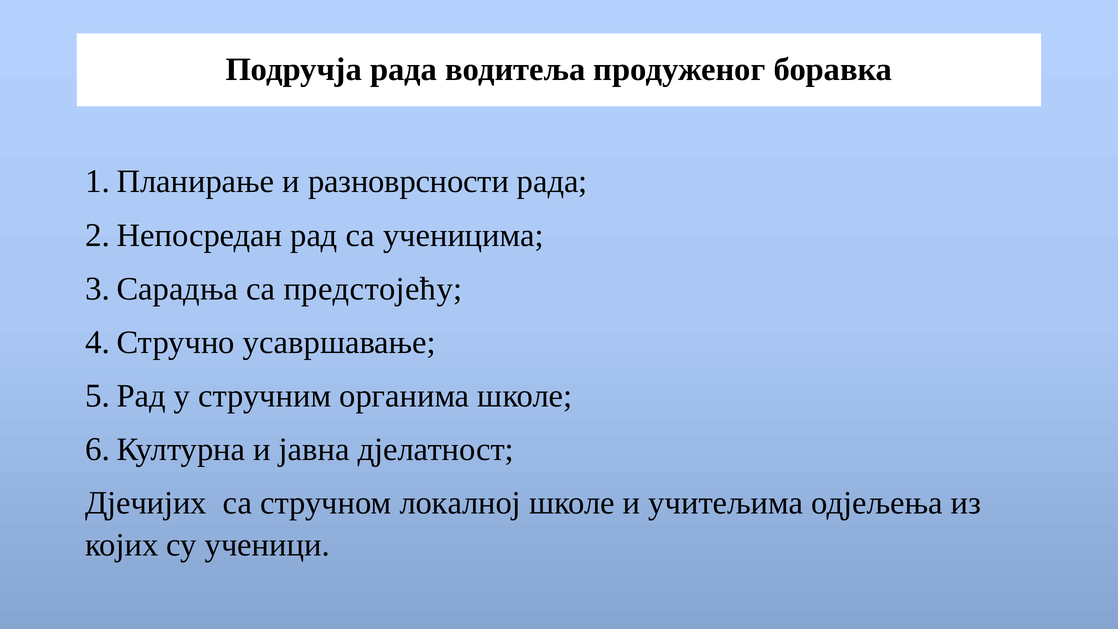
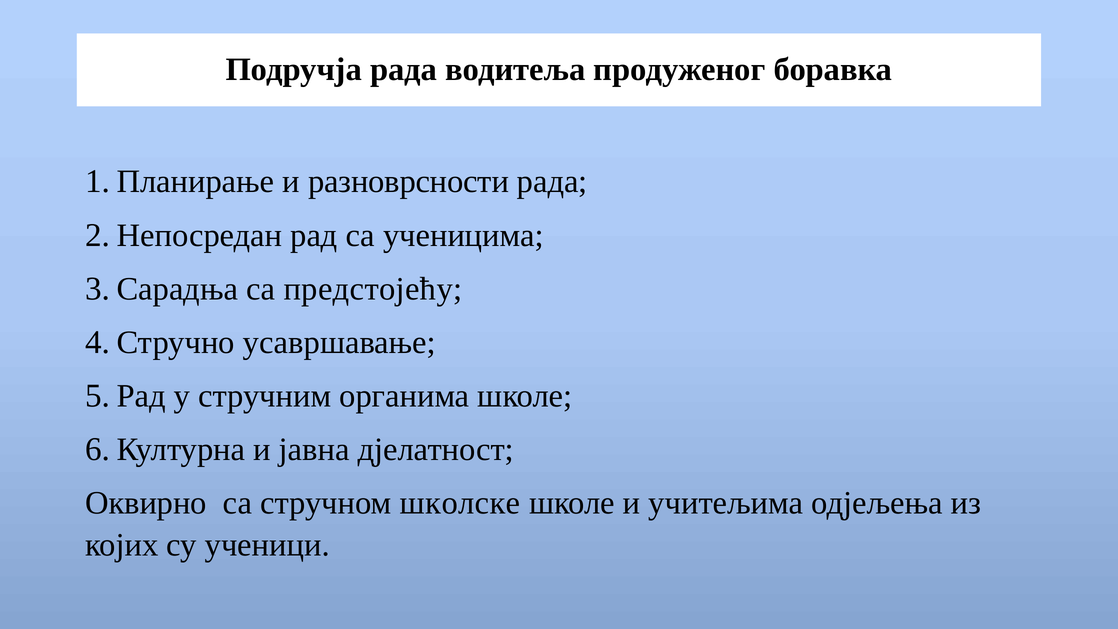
Дјечијих: Дјечијих -> Оквирно (146, 503)
локалној: локалној -> школске (460, 503)
